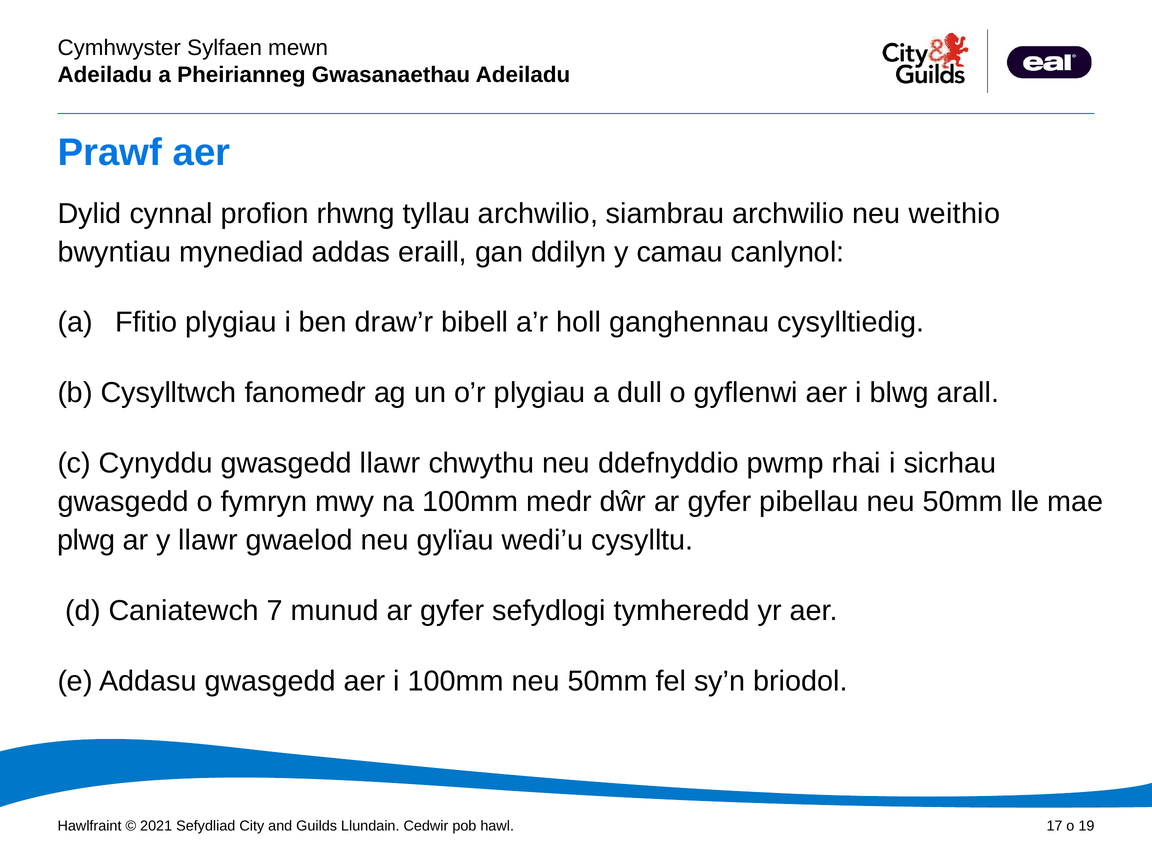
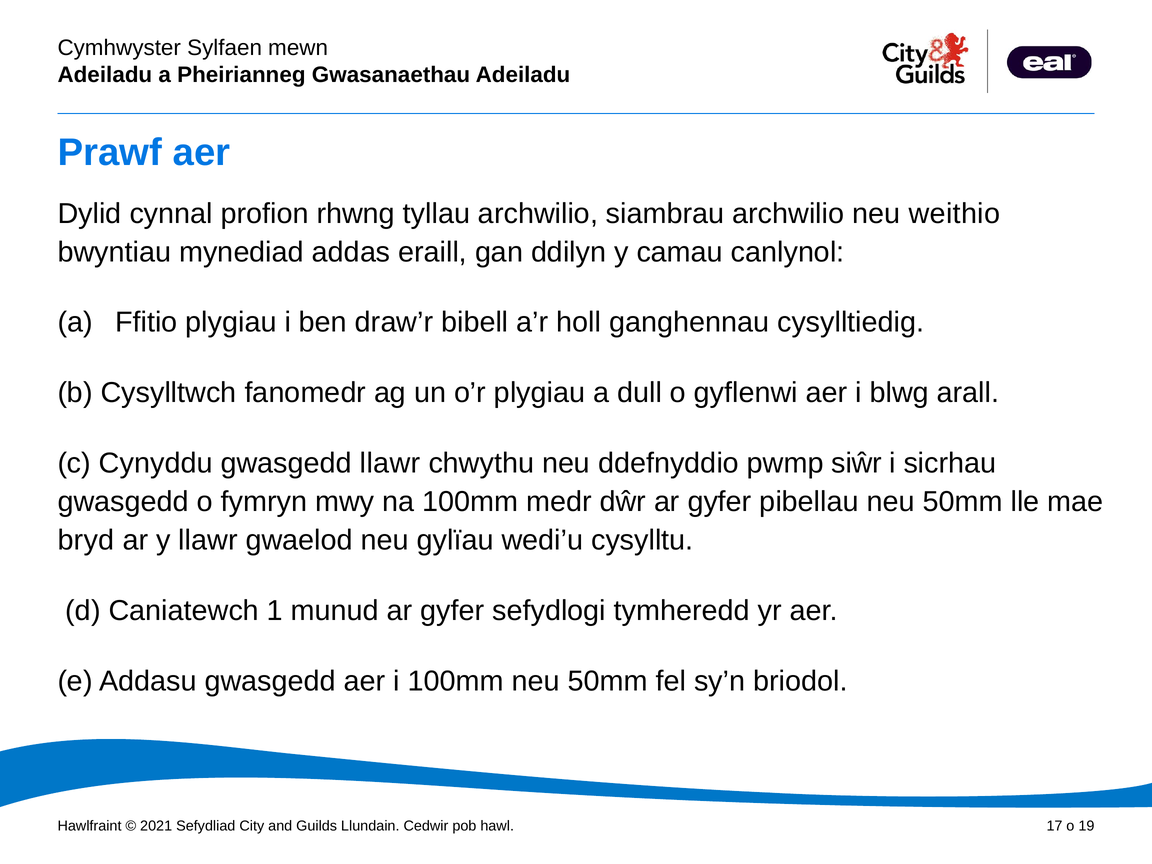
rhai: rhai -> siŵr (857, 463)
plwg: plwg -> bryd (86, 540)
7: 7 -> 1 (275, 611)
